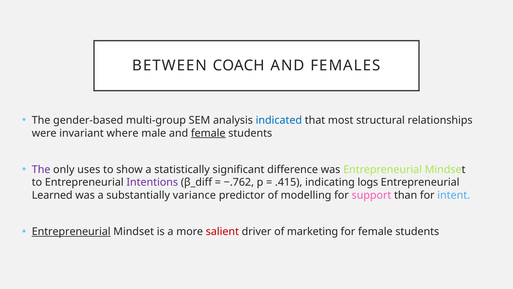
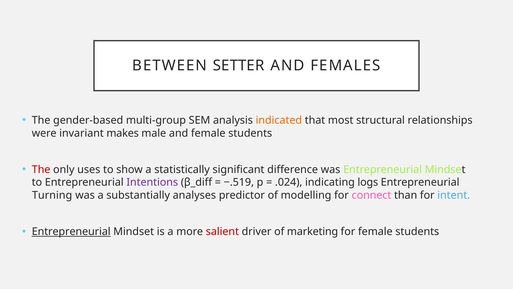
COACH: COACH -> SETTER (239, 66)
indicated colour: blue -> orange (279, 120)
where: where -> makes (123, 133)
female underline: present -> none (208, 133)
The colour: purple -> red (41, 169)
−.762: −.762 -> −.519 (239, 182)
.415: .415 -> .024 (289, 182)
Learned: Learned -> Turning (52, 195)
variance: variance -> analyses (194, 195)
support: support -> connect (371, 195)
